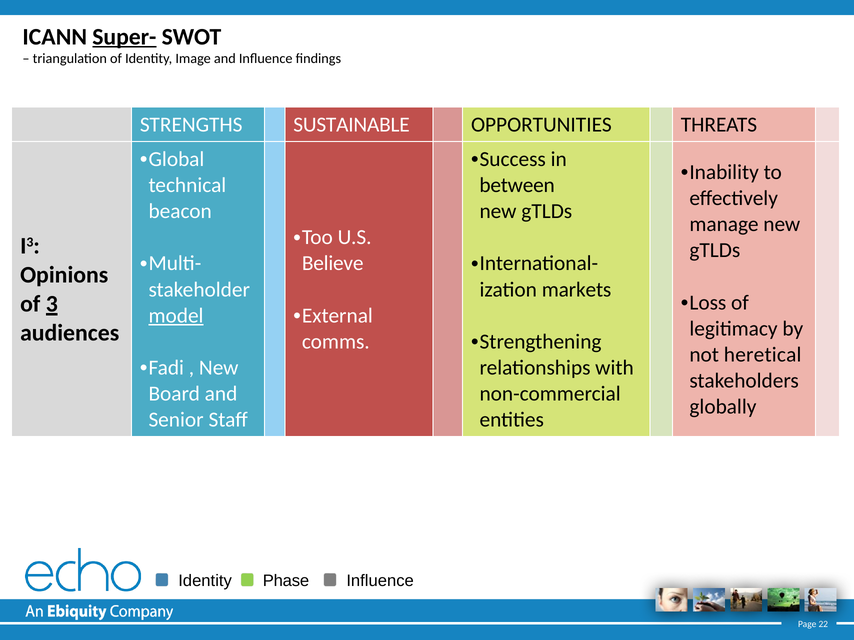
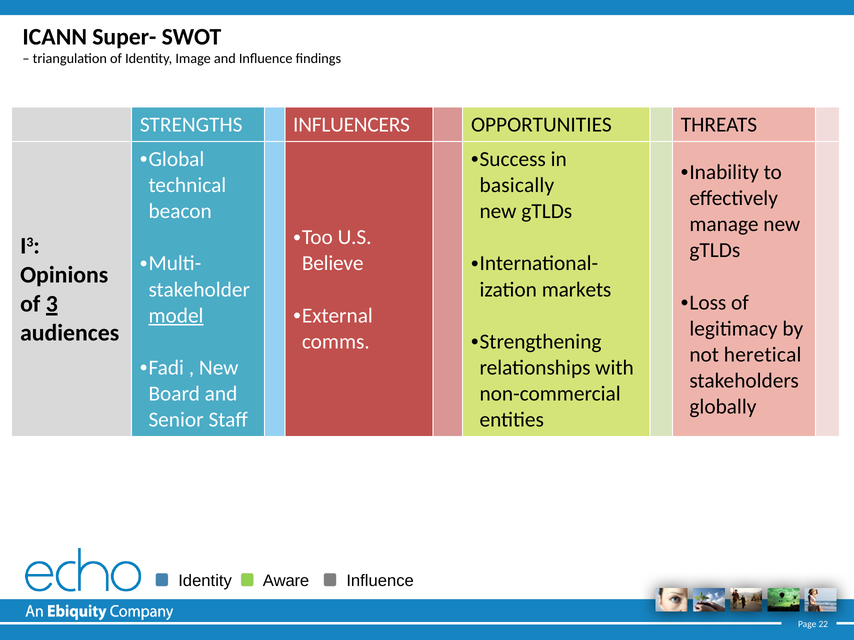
Super- underline: present -> none (124, 37)
SUSTAINABLE: SUSTAINABLE -> INFLUENCERS (352, 125)
between: between -> basically (517, 185)
Phase: Phase -> Aware (286, 581)
